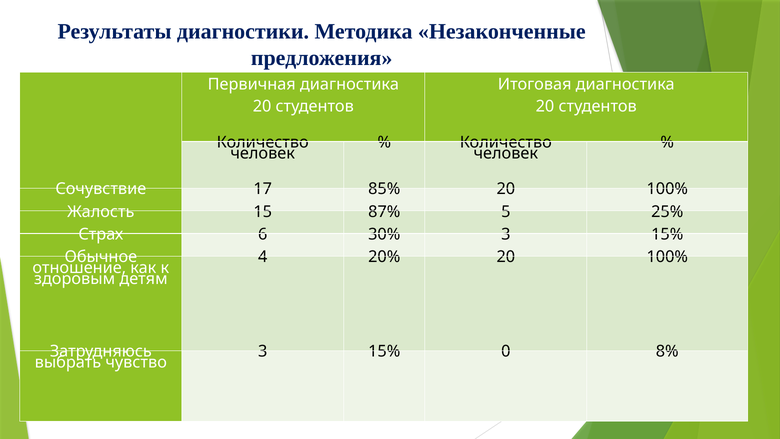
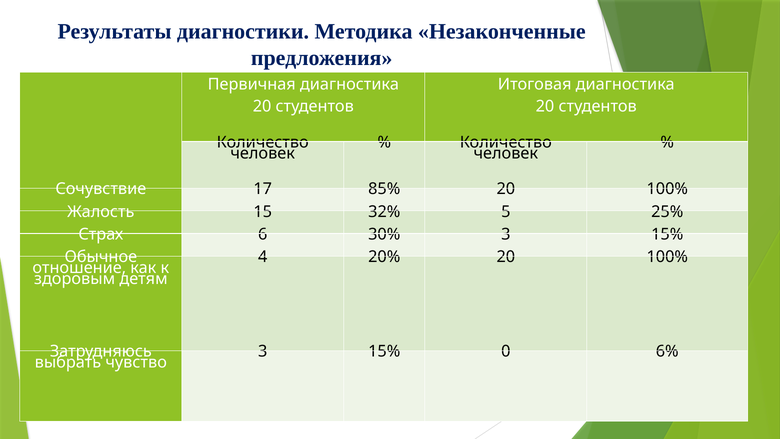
87%: 87% -> 32% (384, 212)
8%: 8% -> 6% (667, 351)
